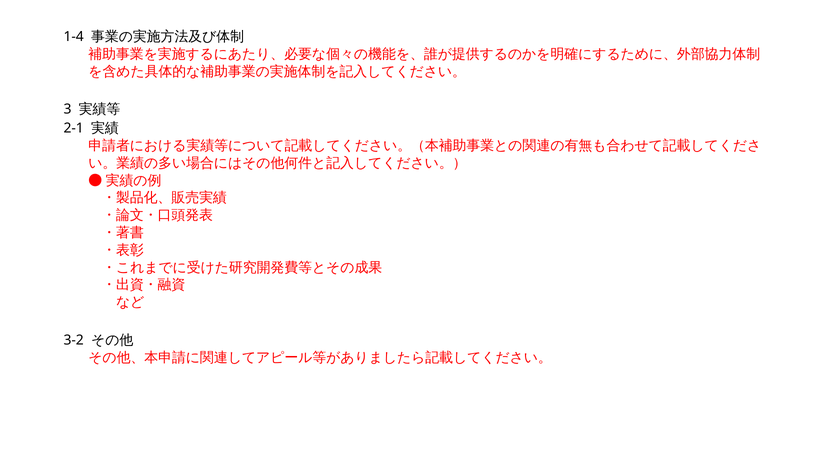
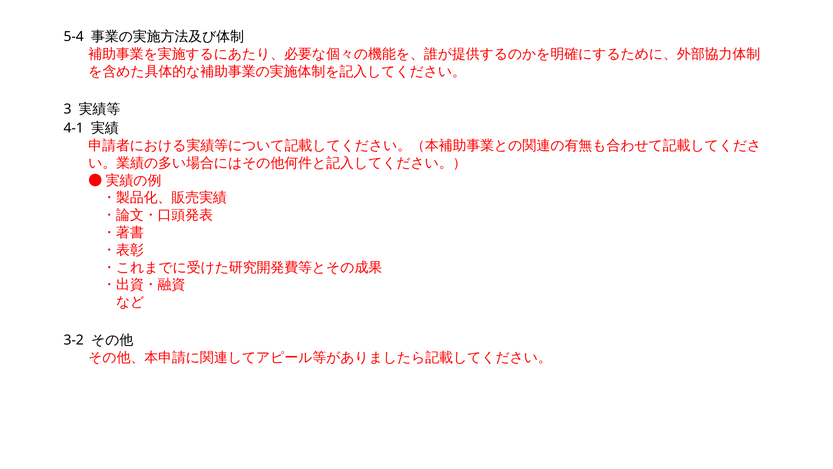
1-4: 1-4 -> 5-4 (74, 37)
2-1: 2-1 -> 4-1 (74, 128)
